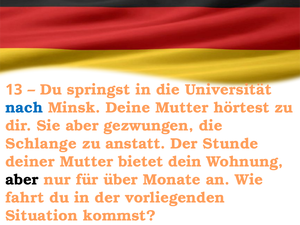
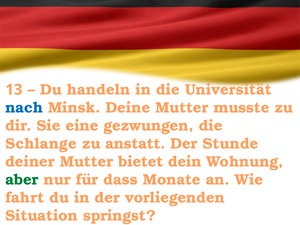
springst: springst -> handeln (99, 90)
hörtest: hörtest -> musste (242, 108)
Sie aber: aber -> eine (82, 126)
aber colour: black -> green (22, 180)
über: über -> dass (121, 180)
kommst: kommst -> springst (119, 216)
